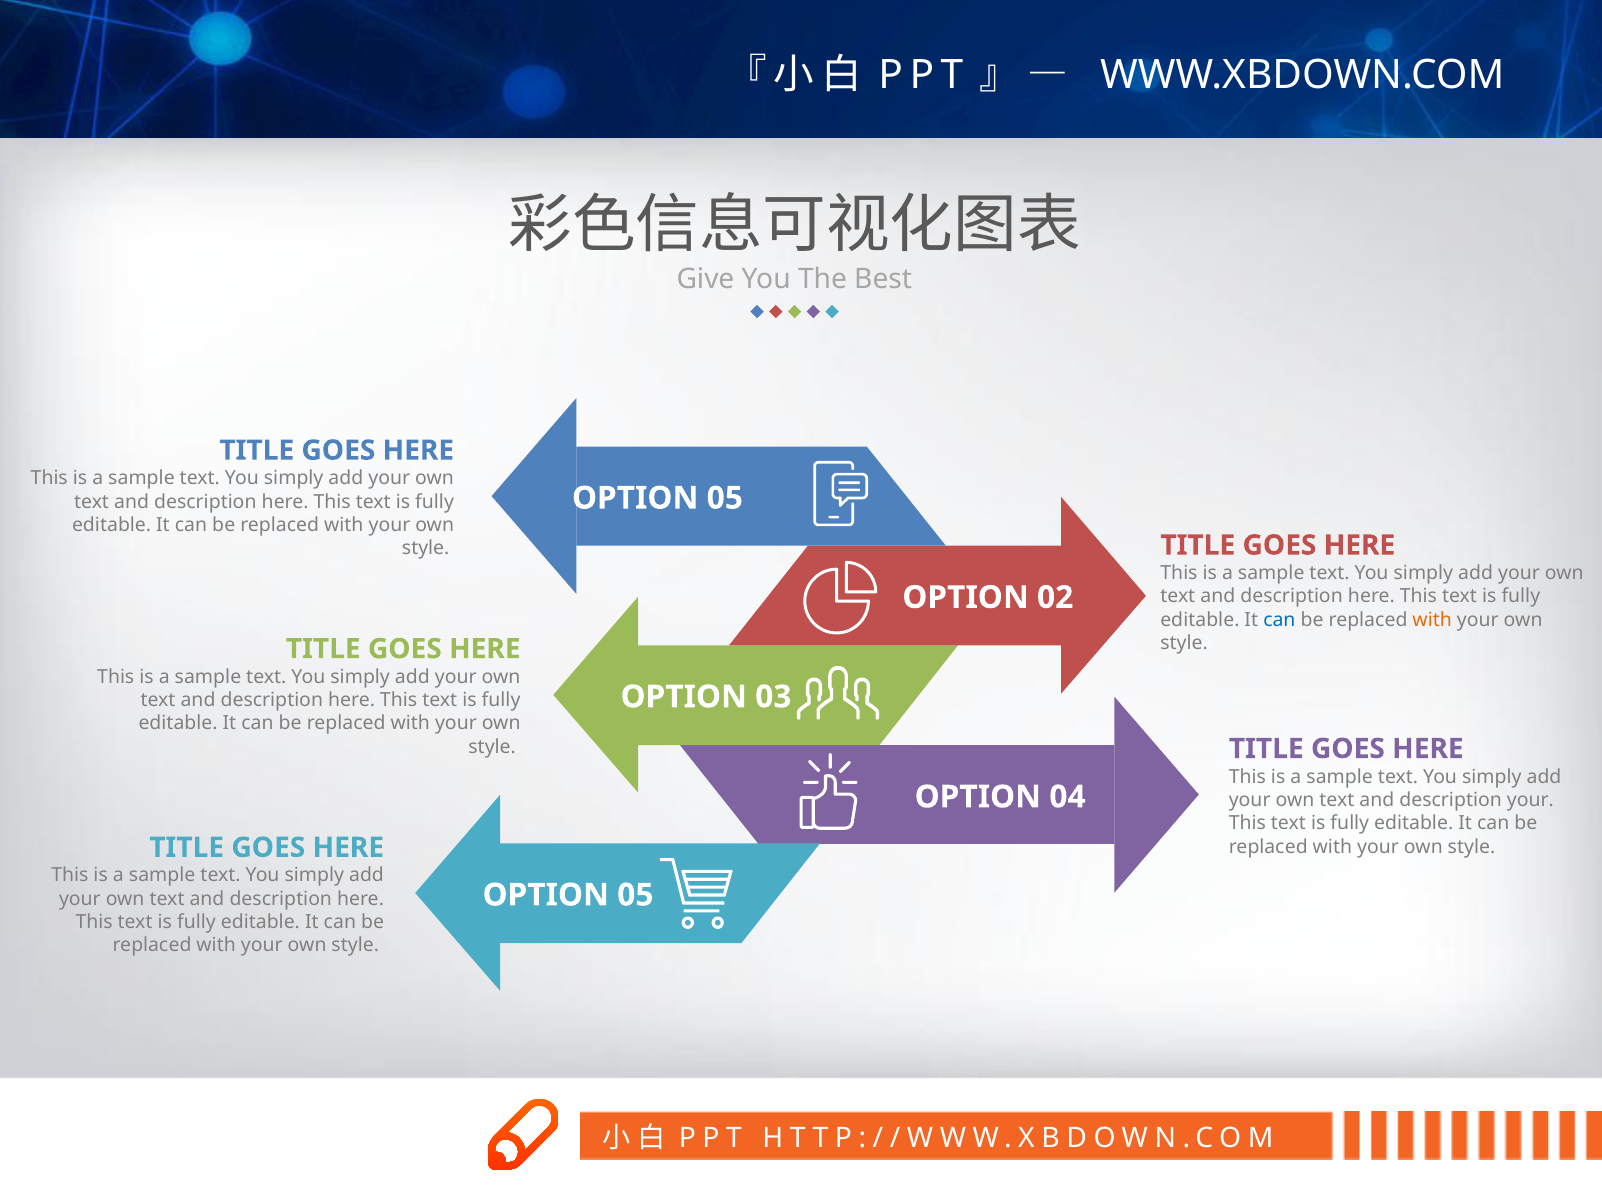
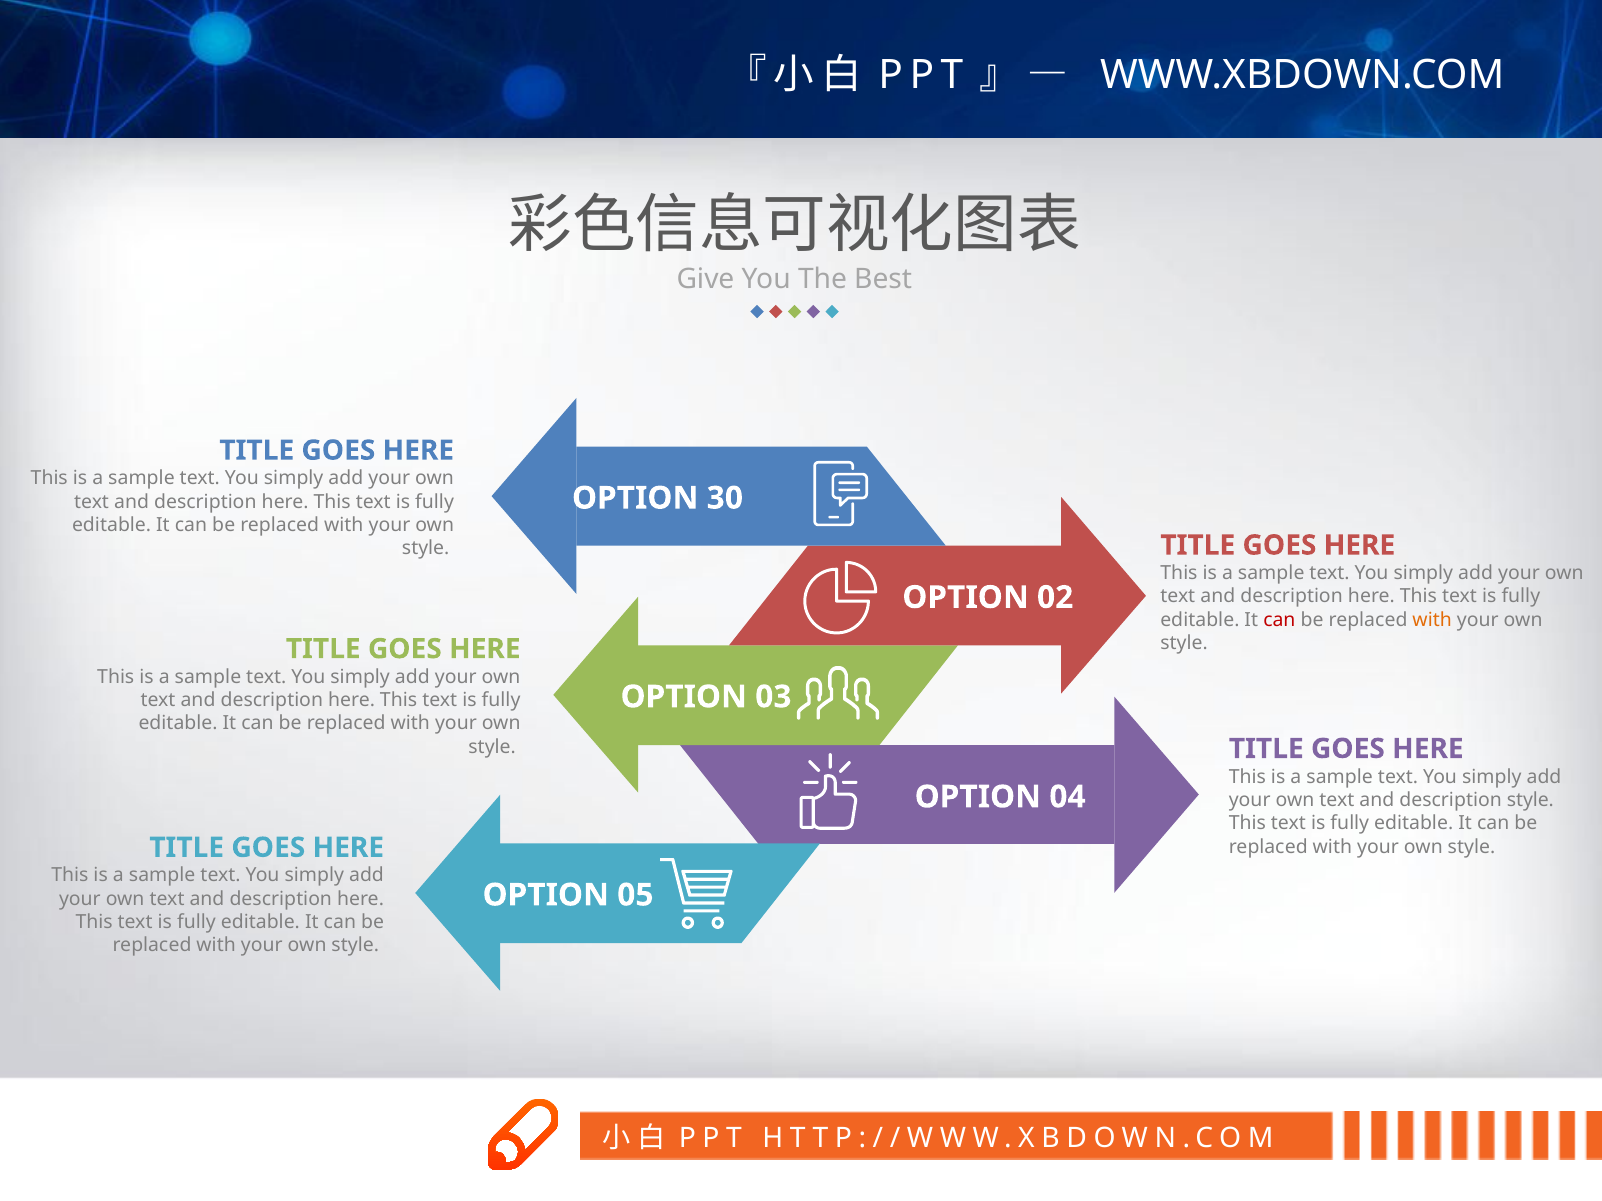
05: 05 -> 30 (725, 498)
can colour: blue -> red (1279, 620)
description your: your -> style (1530, 800)
